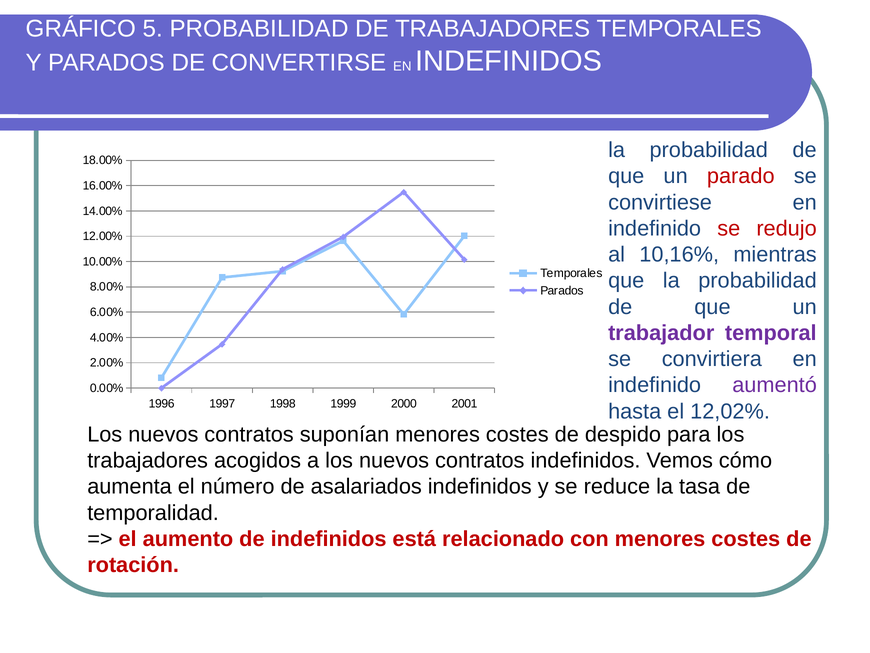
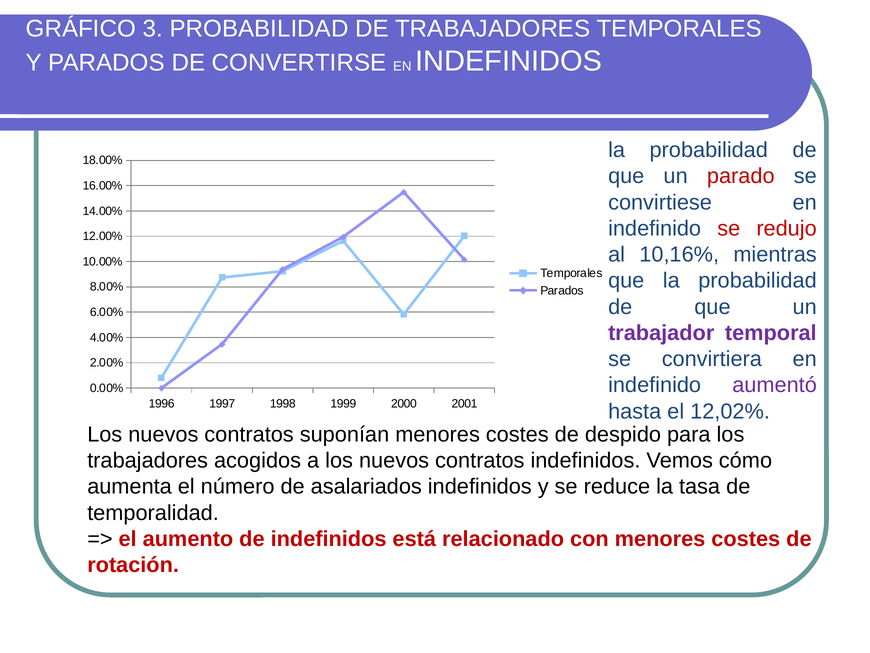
5: 5 -> 3 (153, 29)
